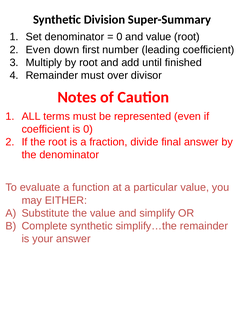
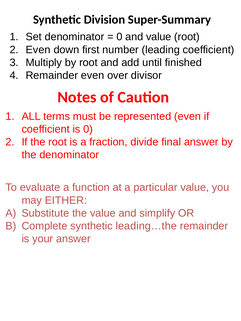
Remainder must: must -> even (93, 75)
simplify…the: simplify…the -> leading…the (146, 226)
